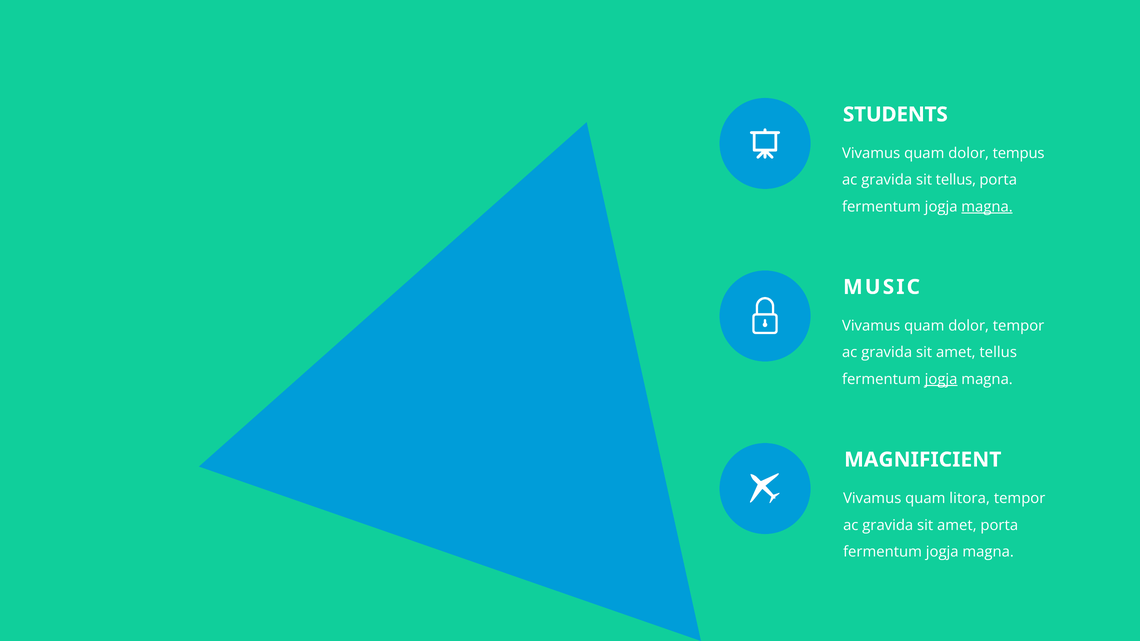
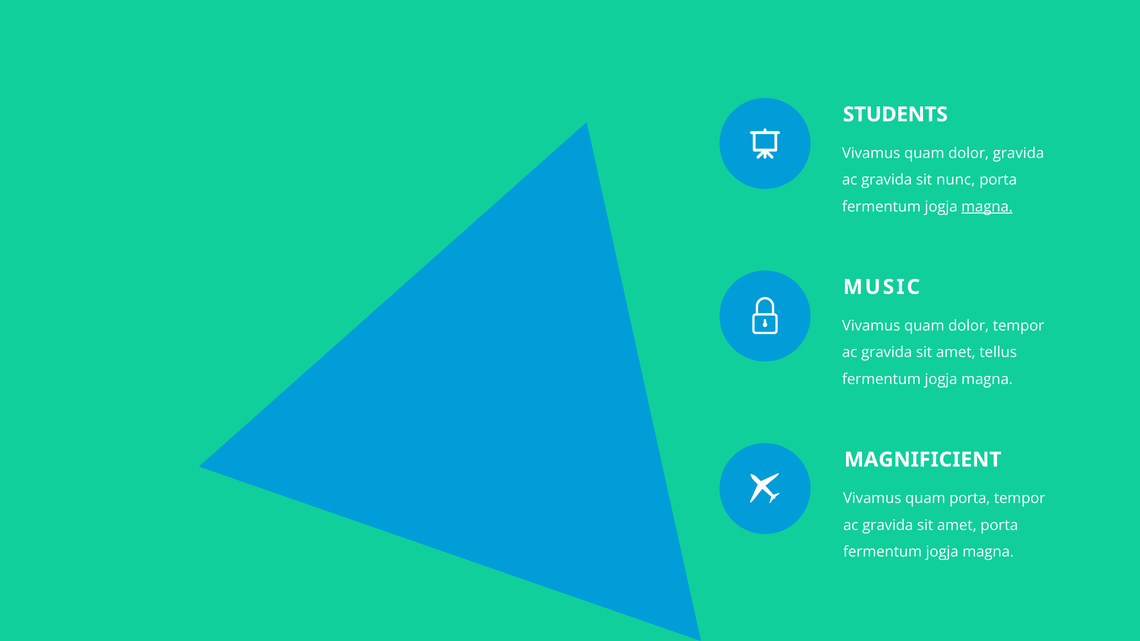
dolor tempus: tempus -> gravida (1018, 153)
sit tellus: tellus -> nunc (956, 180)
jogja underline: present -> none (941, 379)
quam litora: litora -> porta (970, 499)
